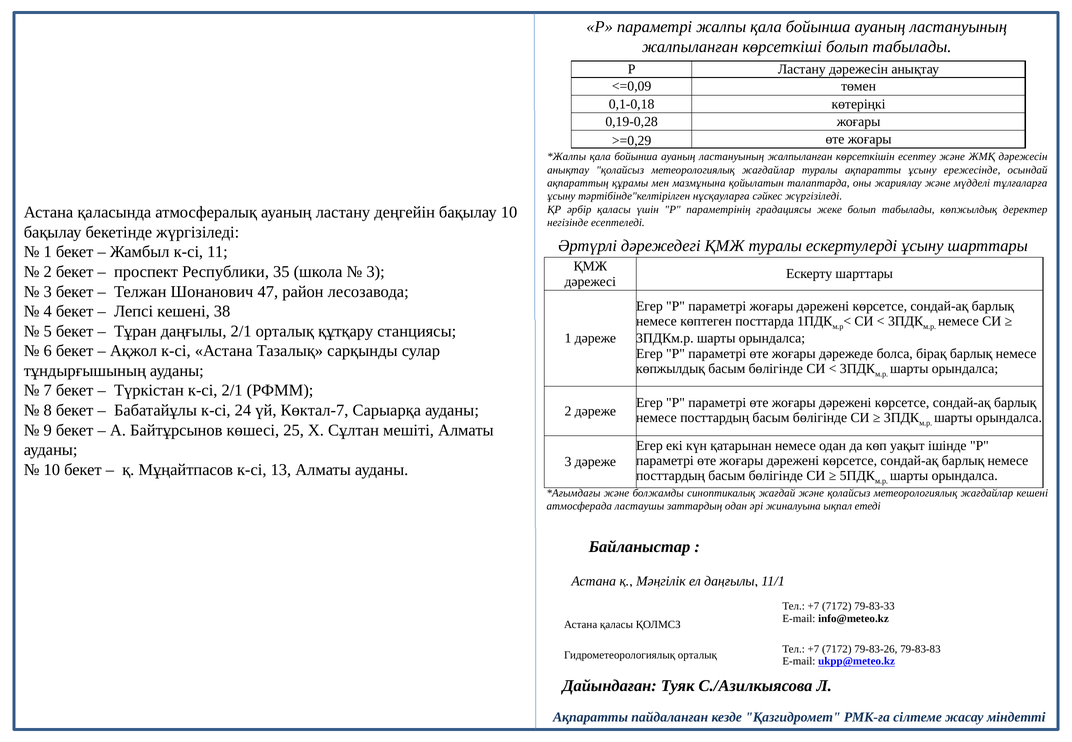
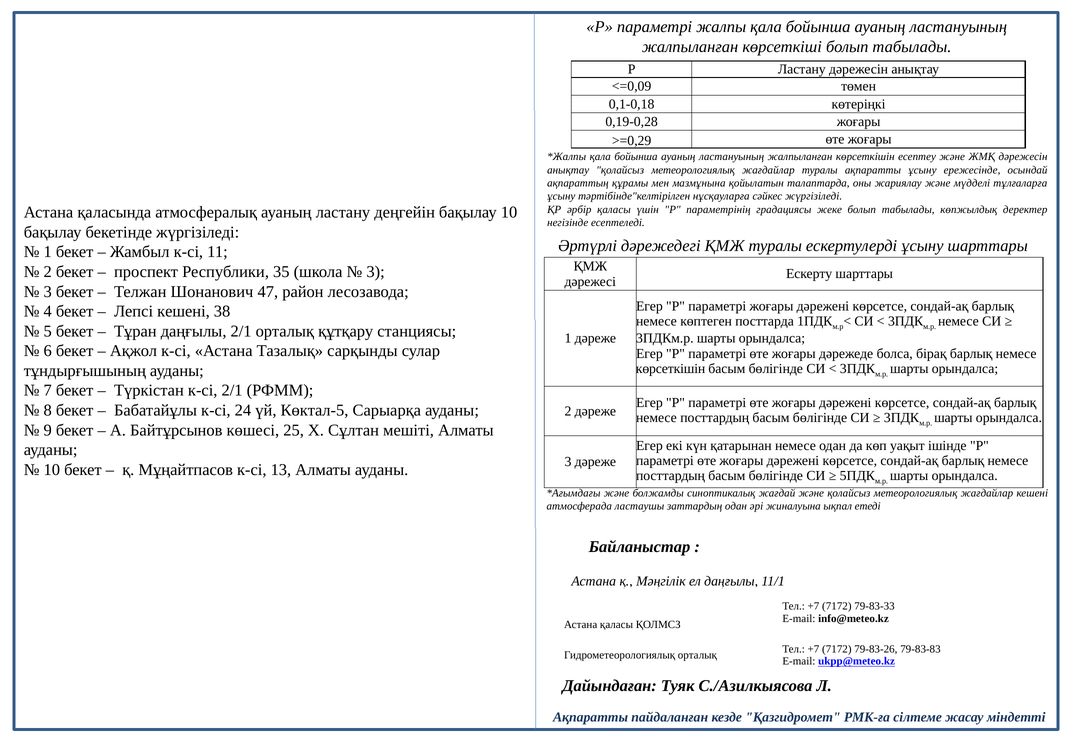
көпжылдық: көпжылдық -> көрсеткішін (671, 369)
Көктал-7: Көктал-7 -> Көктал-5 (315, 410)
